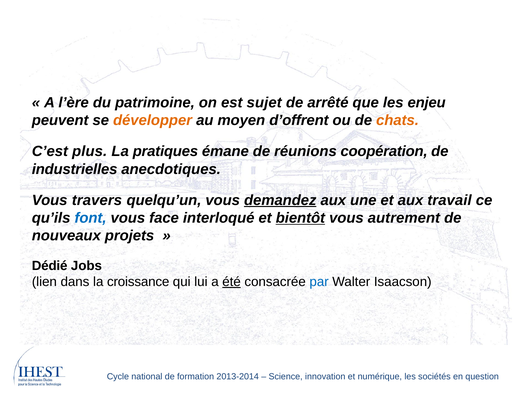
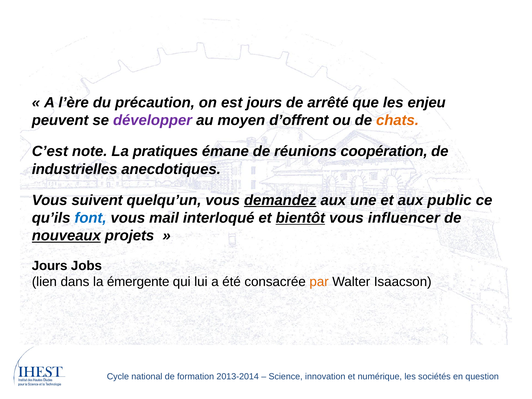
patrimoine: patrimoine -> précaution (155, 103)
est sujet: sujet -> jours (264, 103)
développer colour: orange -> purple (153, 120)
plus: plus -> note (90, 151)
travers: travers -> suivent (97, 200)
travail: travail -> public (449, 200)
face: face -> mail (164, 218)
autrement: autrement -> influencer (404, 218)
nouveaux underline: none -> present (66, 236)
Dédié: Dédié -> Jours (50, 266)
croissance: croissance -> émergente (138, 282)
été underline: present -> none (232, 282)
par colour: blue -> orange (319, 282)
